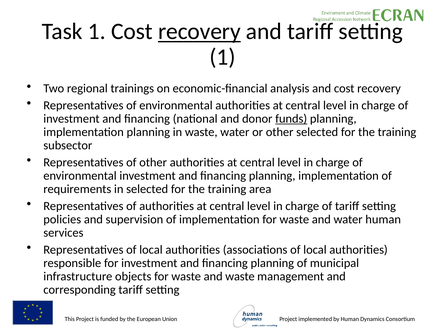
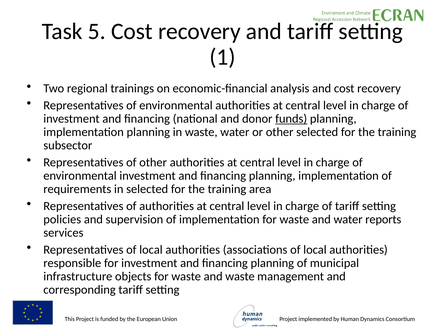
Task 1: 1 -> 5 (97, 32)
recovery underline: present -> none (199, 32)
water human: human -> reports (383, 219)
